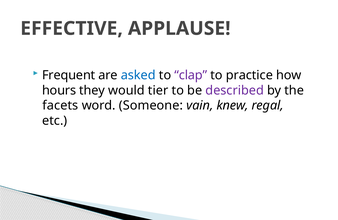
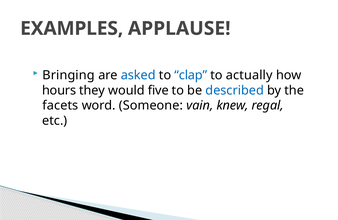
EFFECTIVE: EFFECTIVE -> EXAMPLES (72, 28)
Frequent: Frequent -> Bringing (69, 75)
clap colour: purple -> blue (191, 75)
practice: practice -> actually (249, 75)
tier: tier -> five (158, 90)
described colour: purple -> blue (235, 90)
